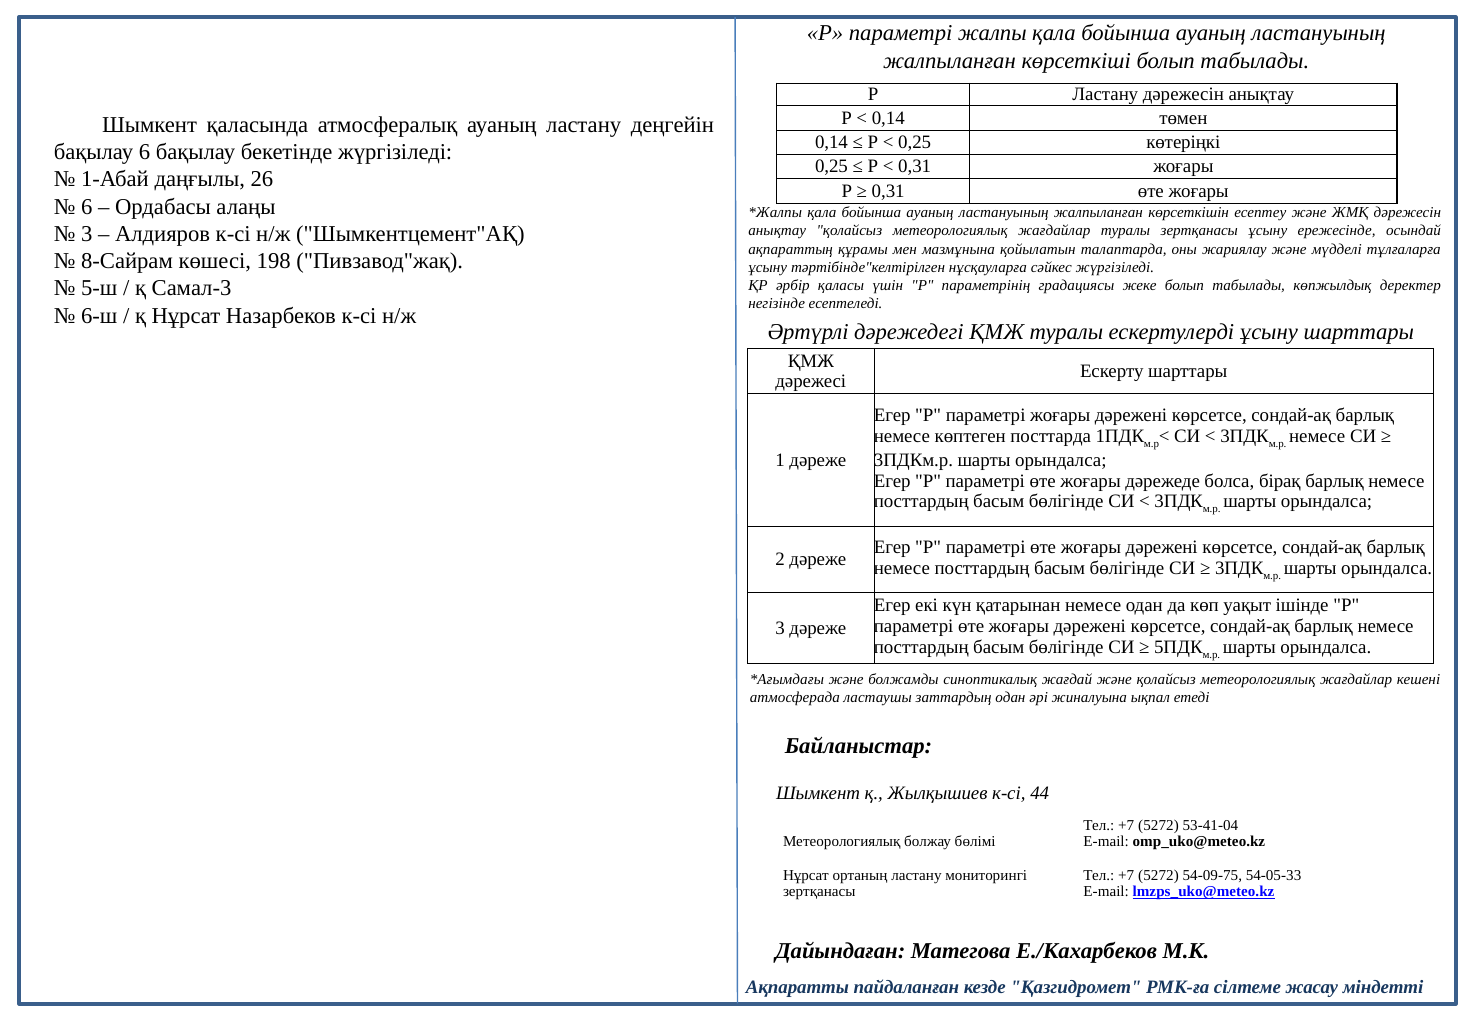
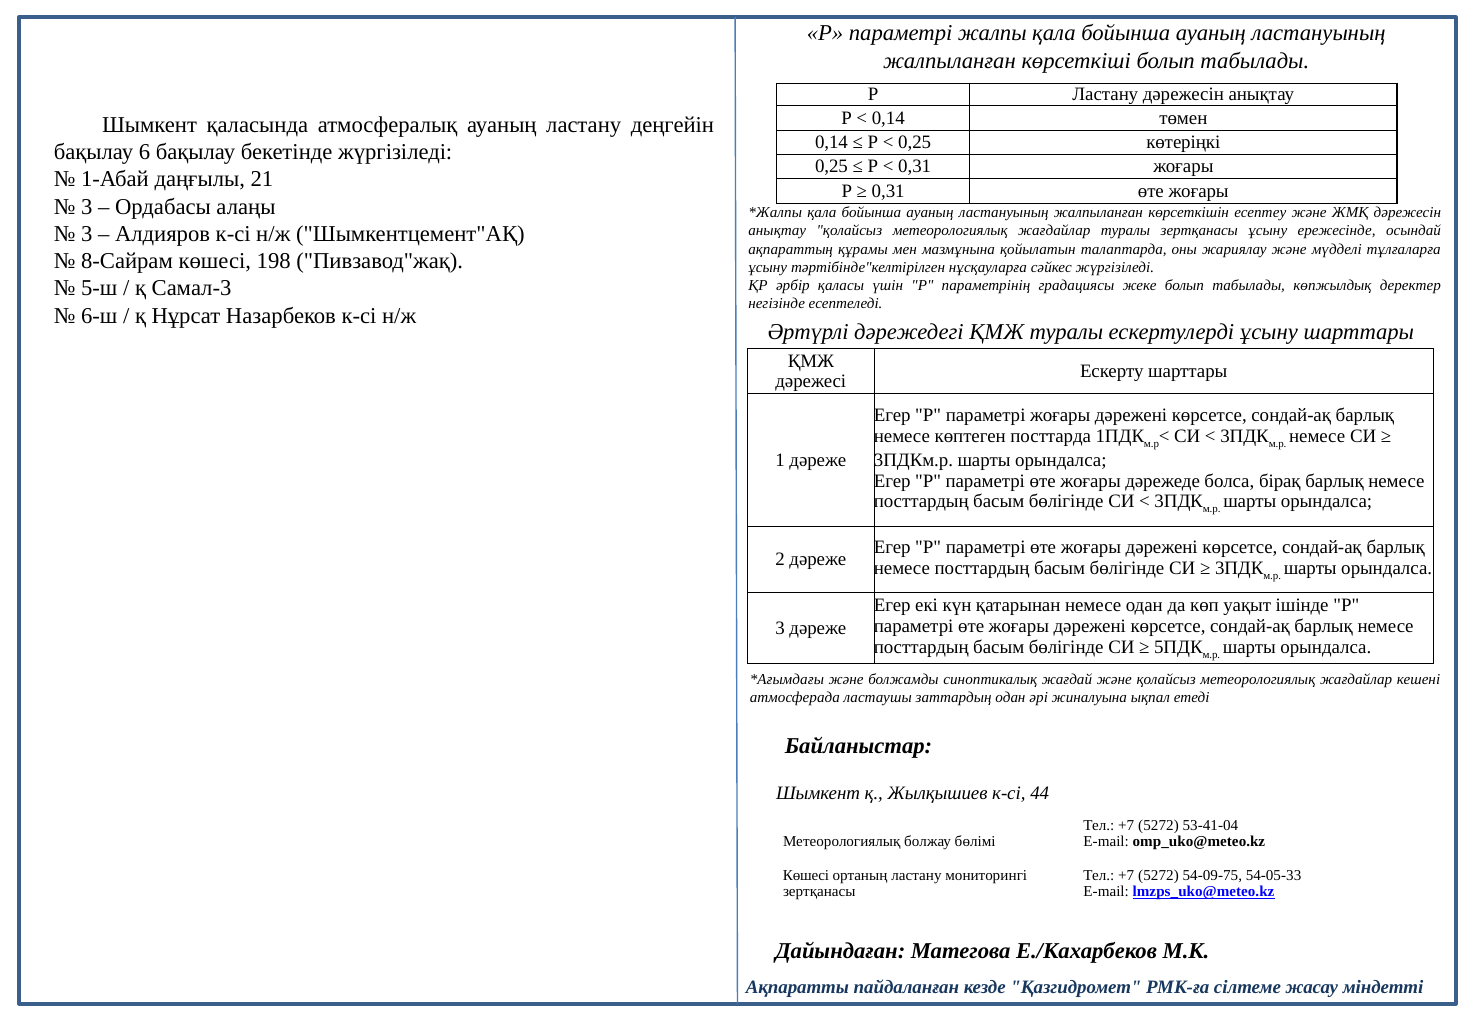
26: 26 -> 21 (262, 179)
6: 6 -> 3 (87, 207)
Нұрсат: Нұрсат -> Көшесі (806, 875)
